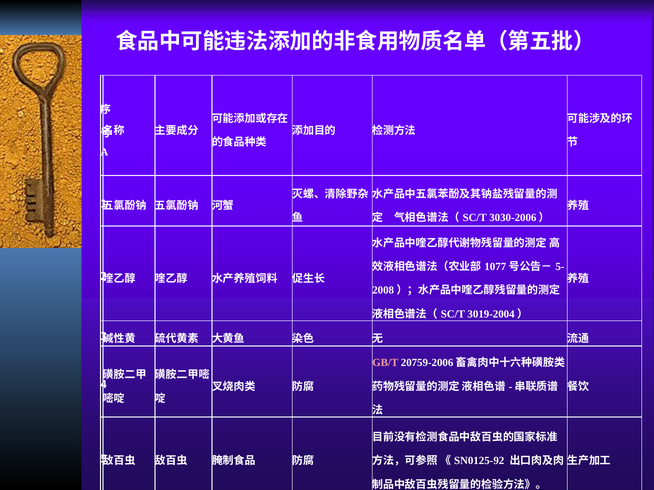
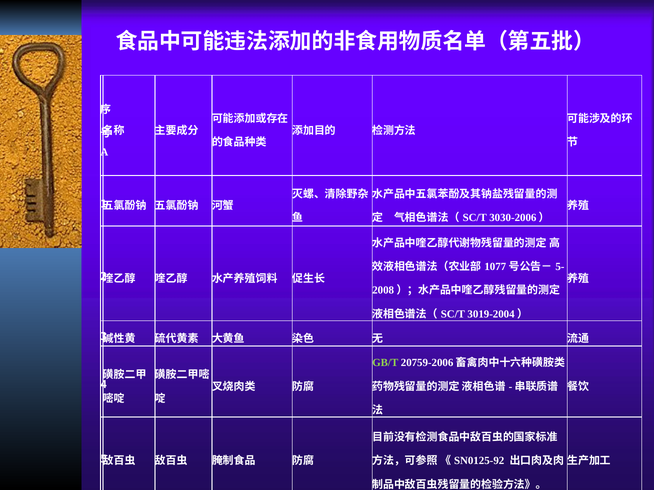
GB/T colour: pink -> light green (385, 363)
